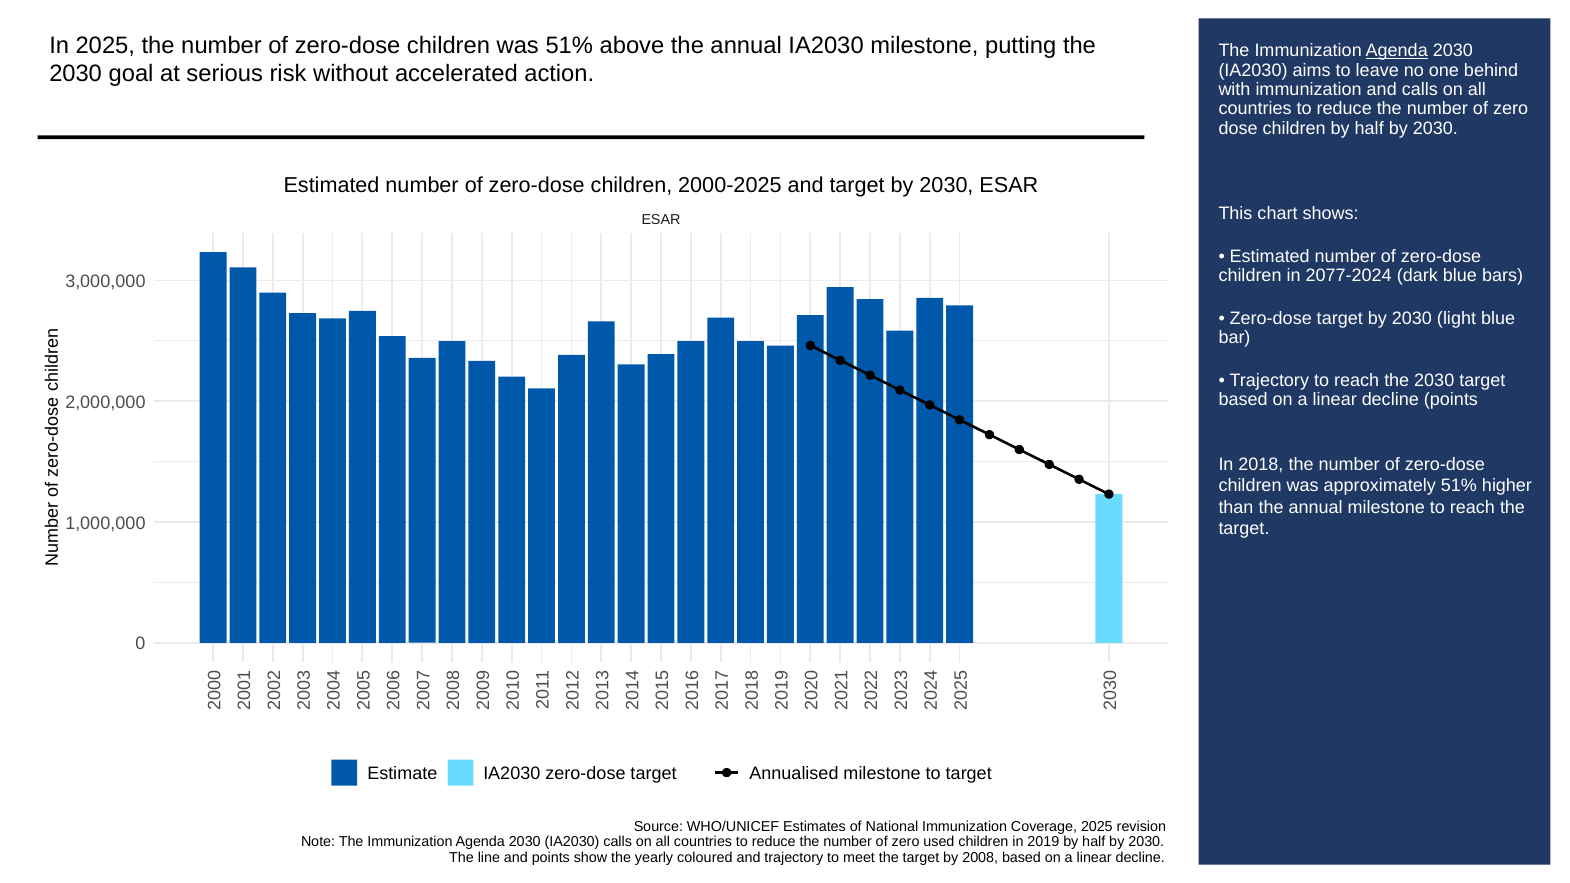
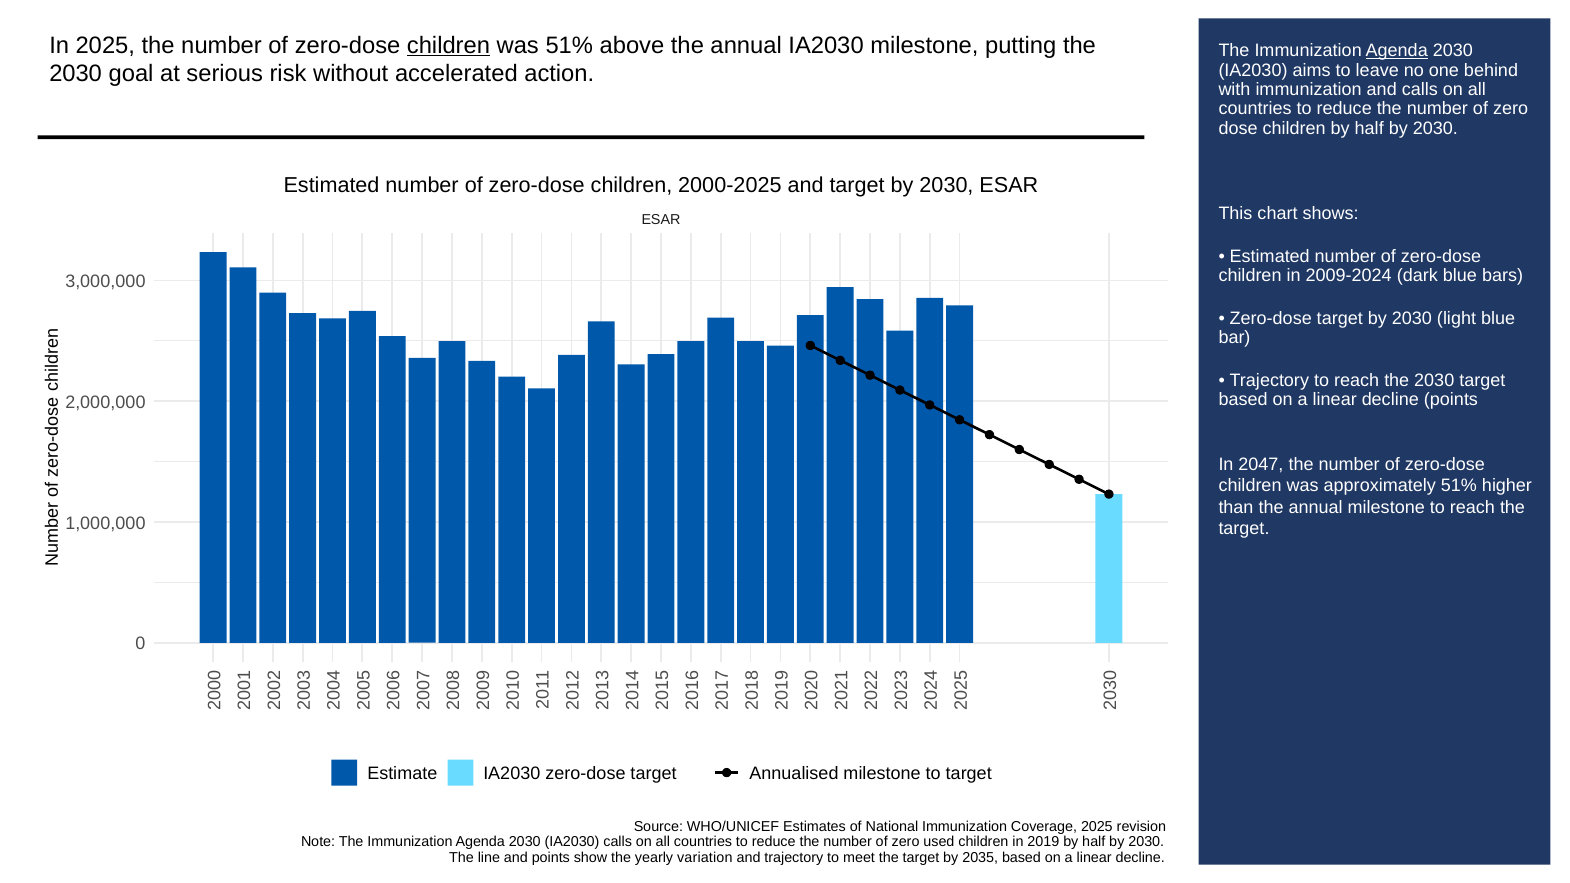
children underline: none -> present (448, 45)
2077-2024: 2077-2024 -> 2009-2024 (1349, 276)
2018: 2018 -> 2047 (1261, 464)
coloured: coloured -> variation (705, 858)
2008: 2008 -> 2035 (980, 858)
